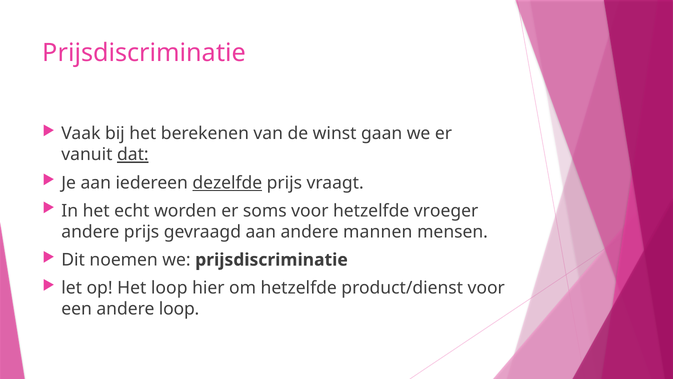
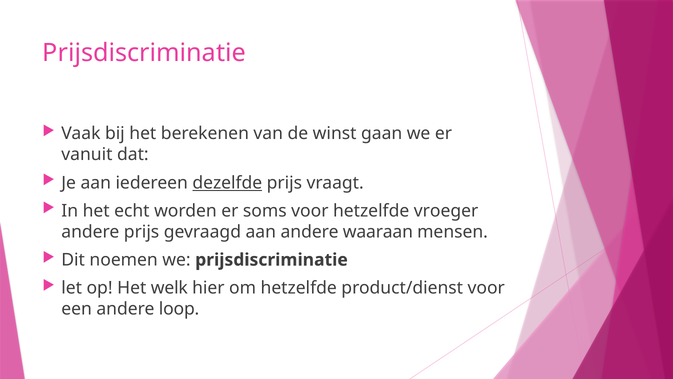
dat underline: present -> none (133, 155)
mannen: mannen -> waaraan (378, 232)
Het loop: loop -> welk (169, 288)
